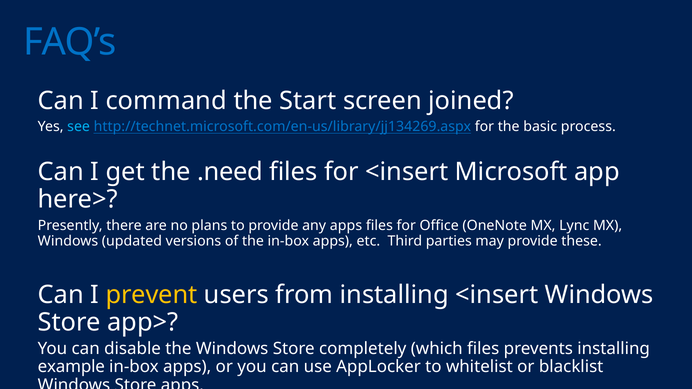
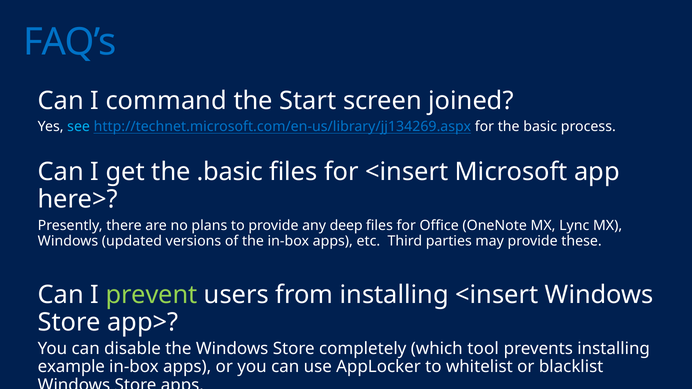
.need: .need -> .basic (230, 172)
any apps: apps -> deep (346, 226)
prevent colour: yellow -> light green (151, 295)
which files: files -> tool (483, 349)
